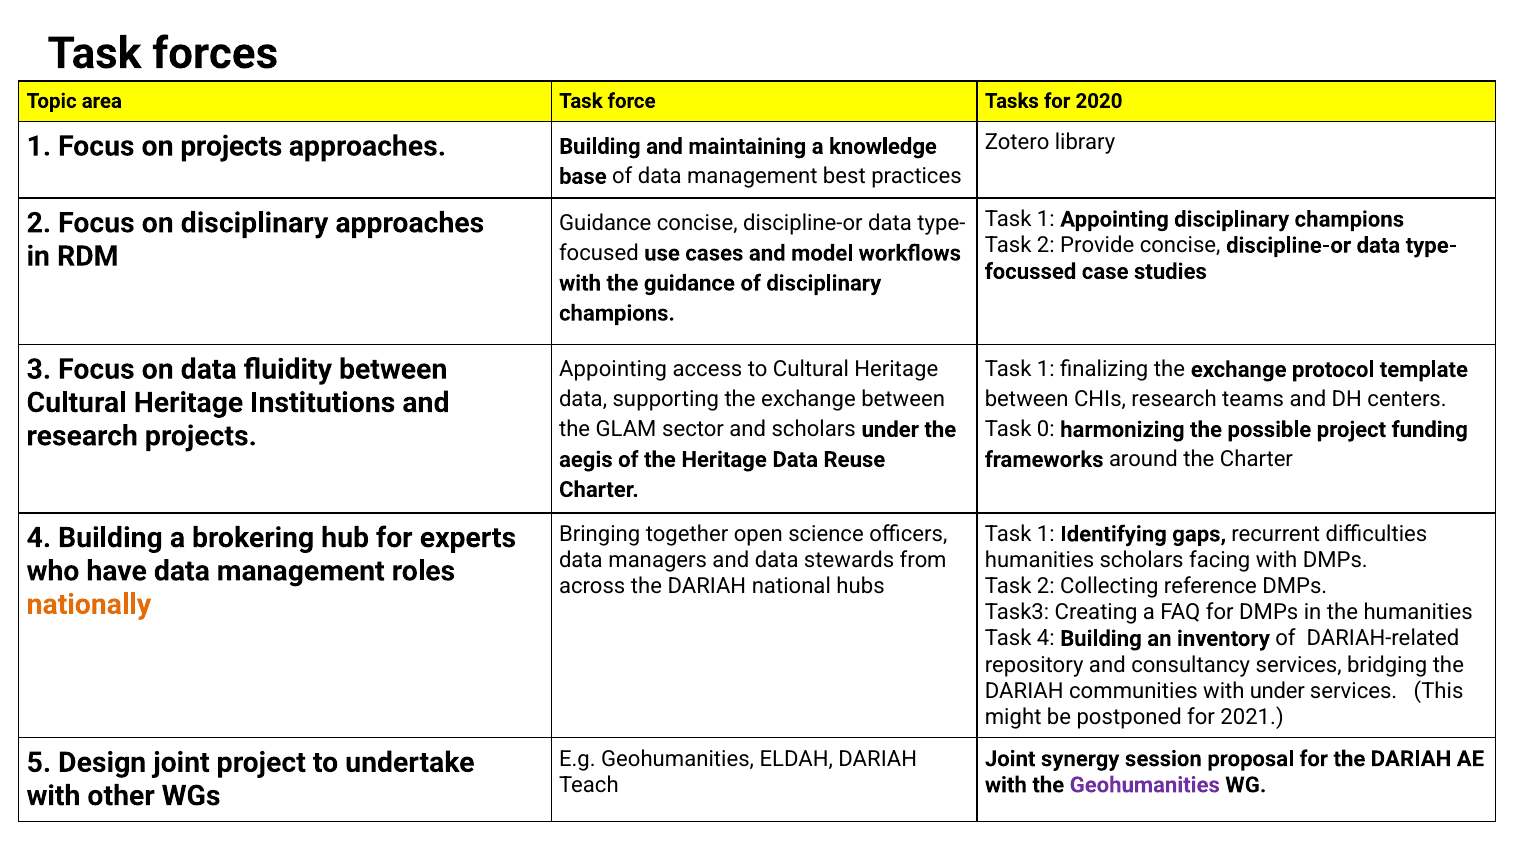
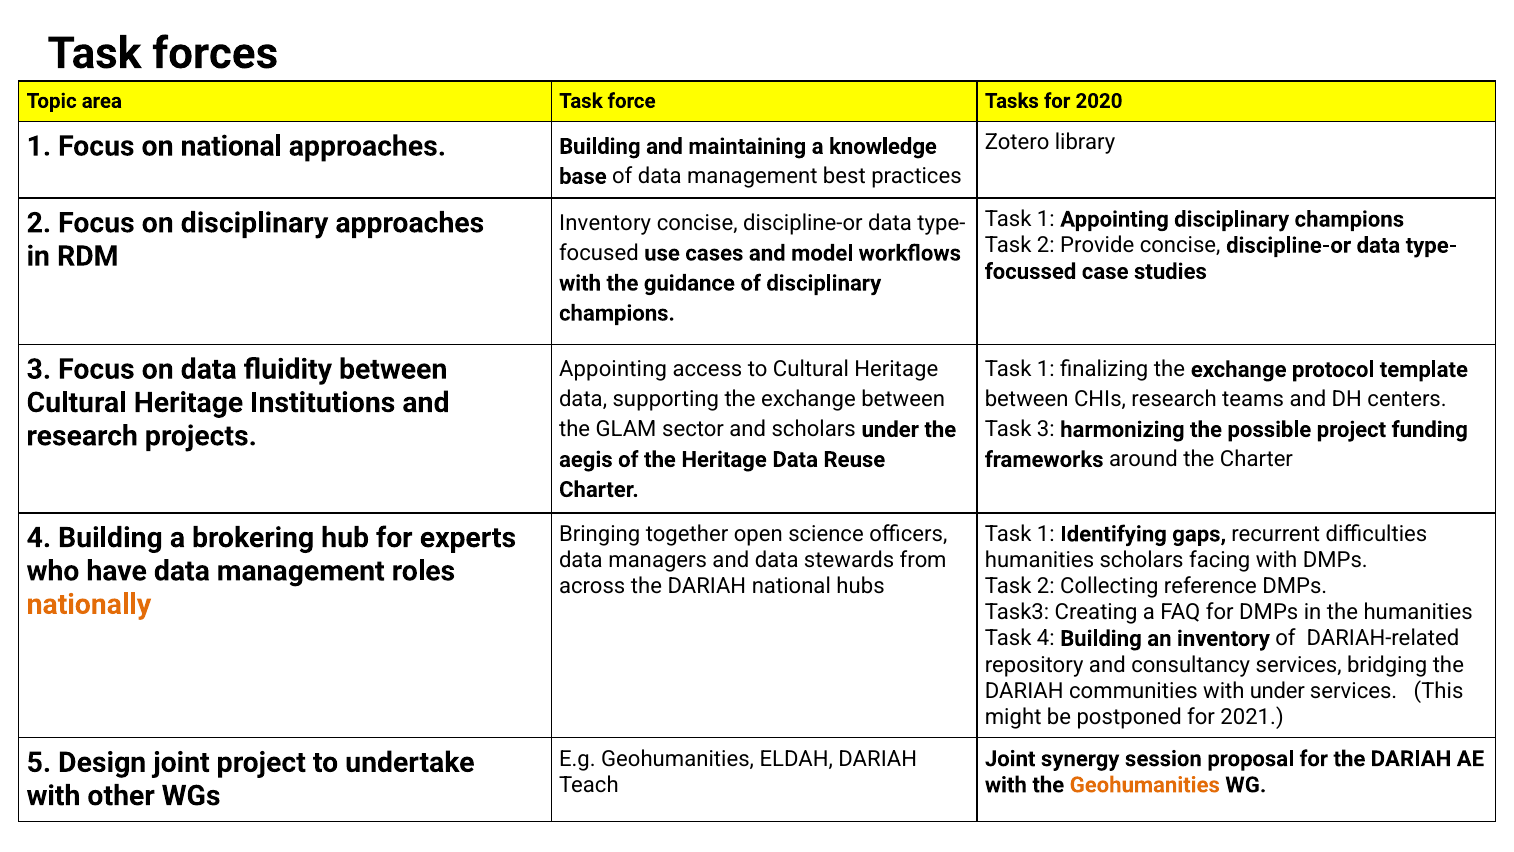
on projects: projects -> national (231, 146)
Guidance: Guidance -> Inventory (605, 223)
Task 0: 0 -> 3 (1046, 429)
Geohumanities colour: purple -> orange (1145, 785)
